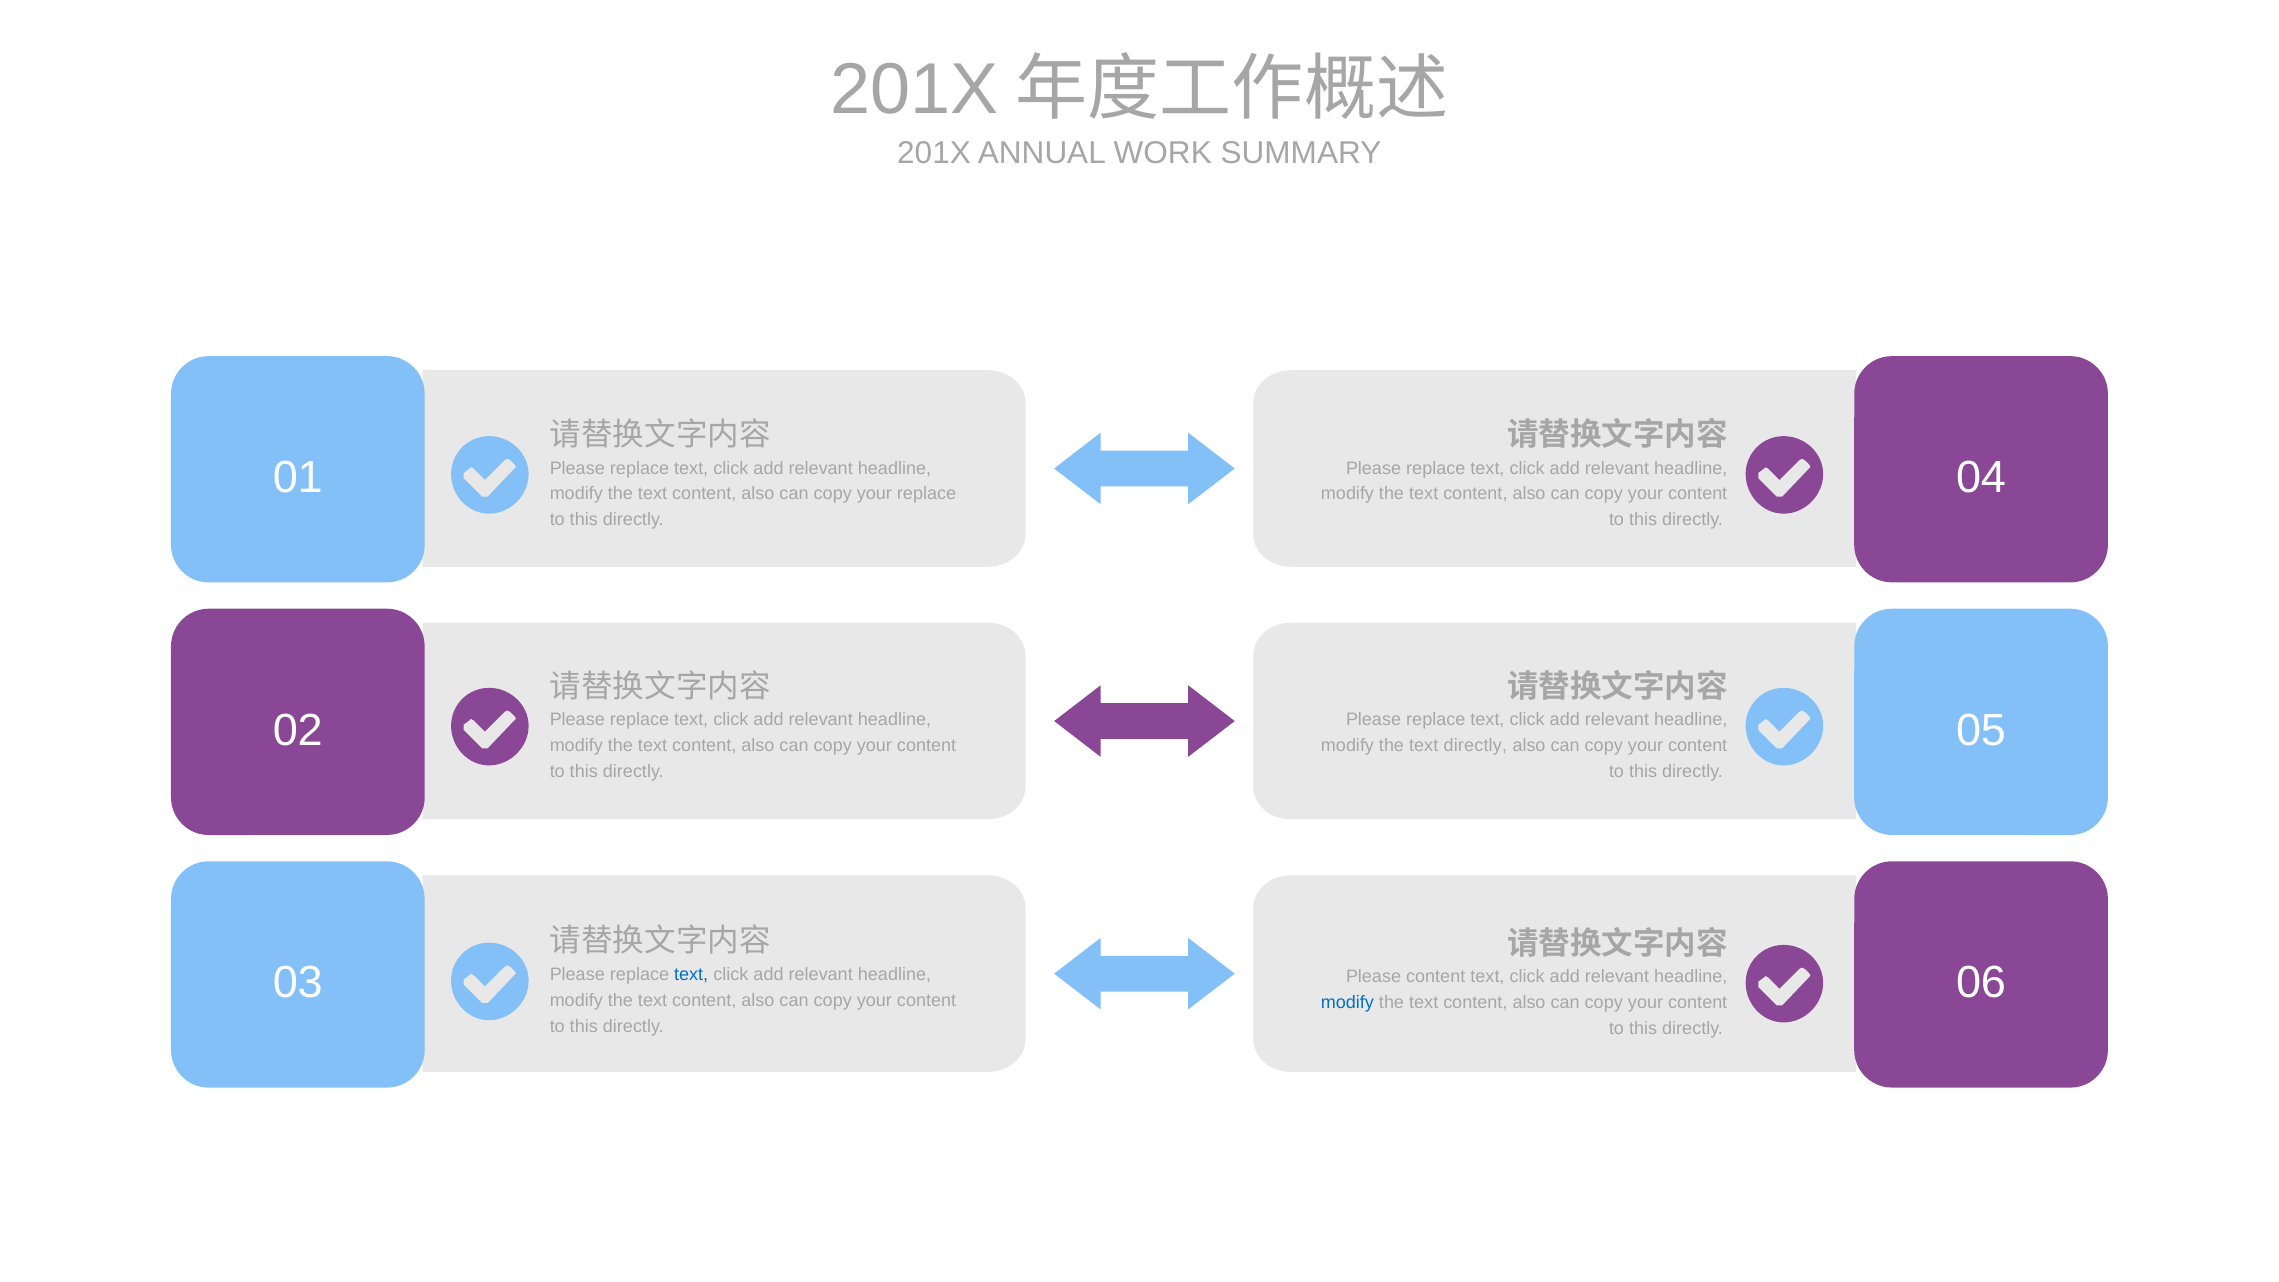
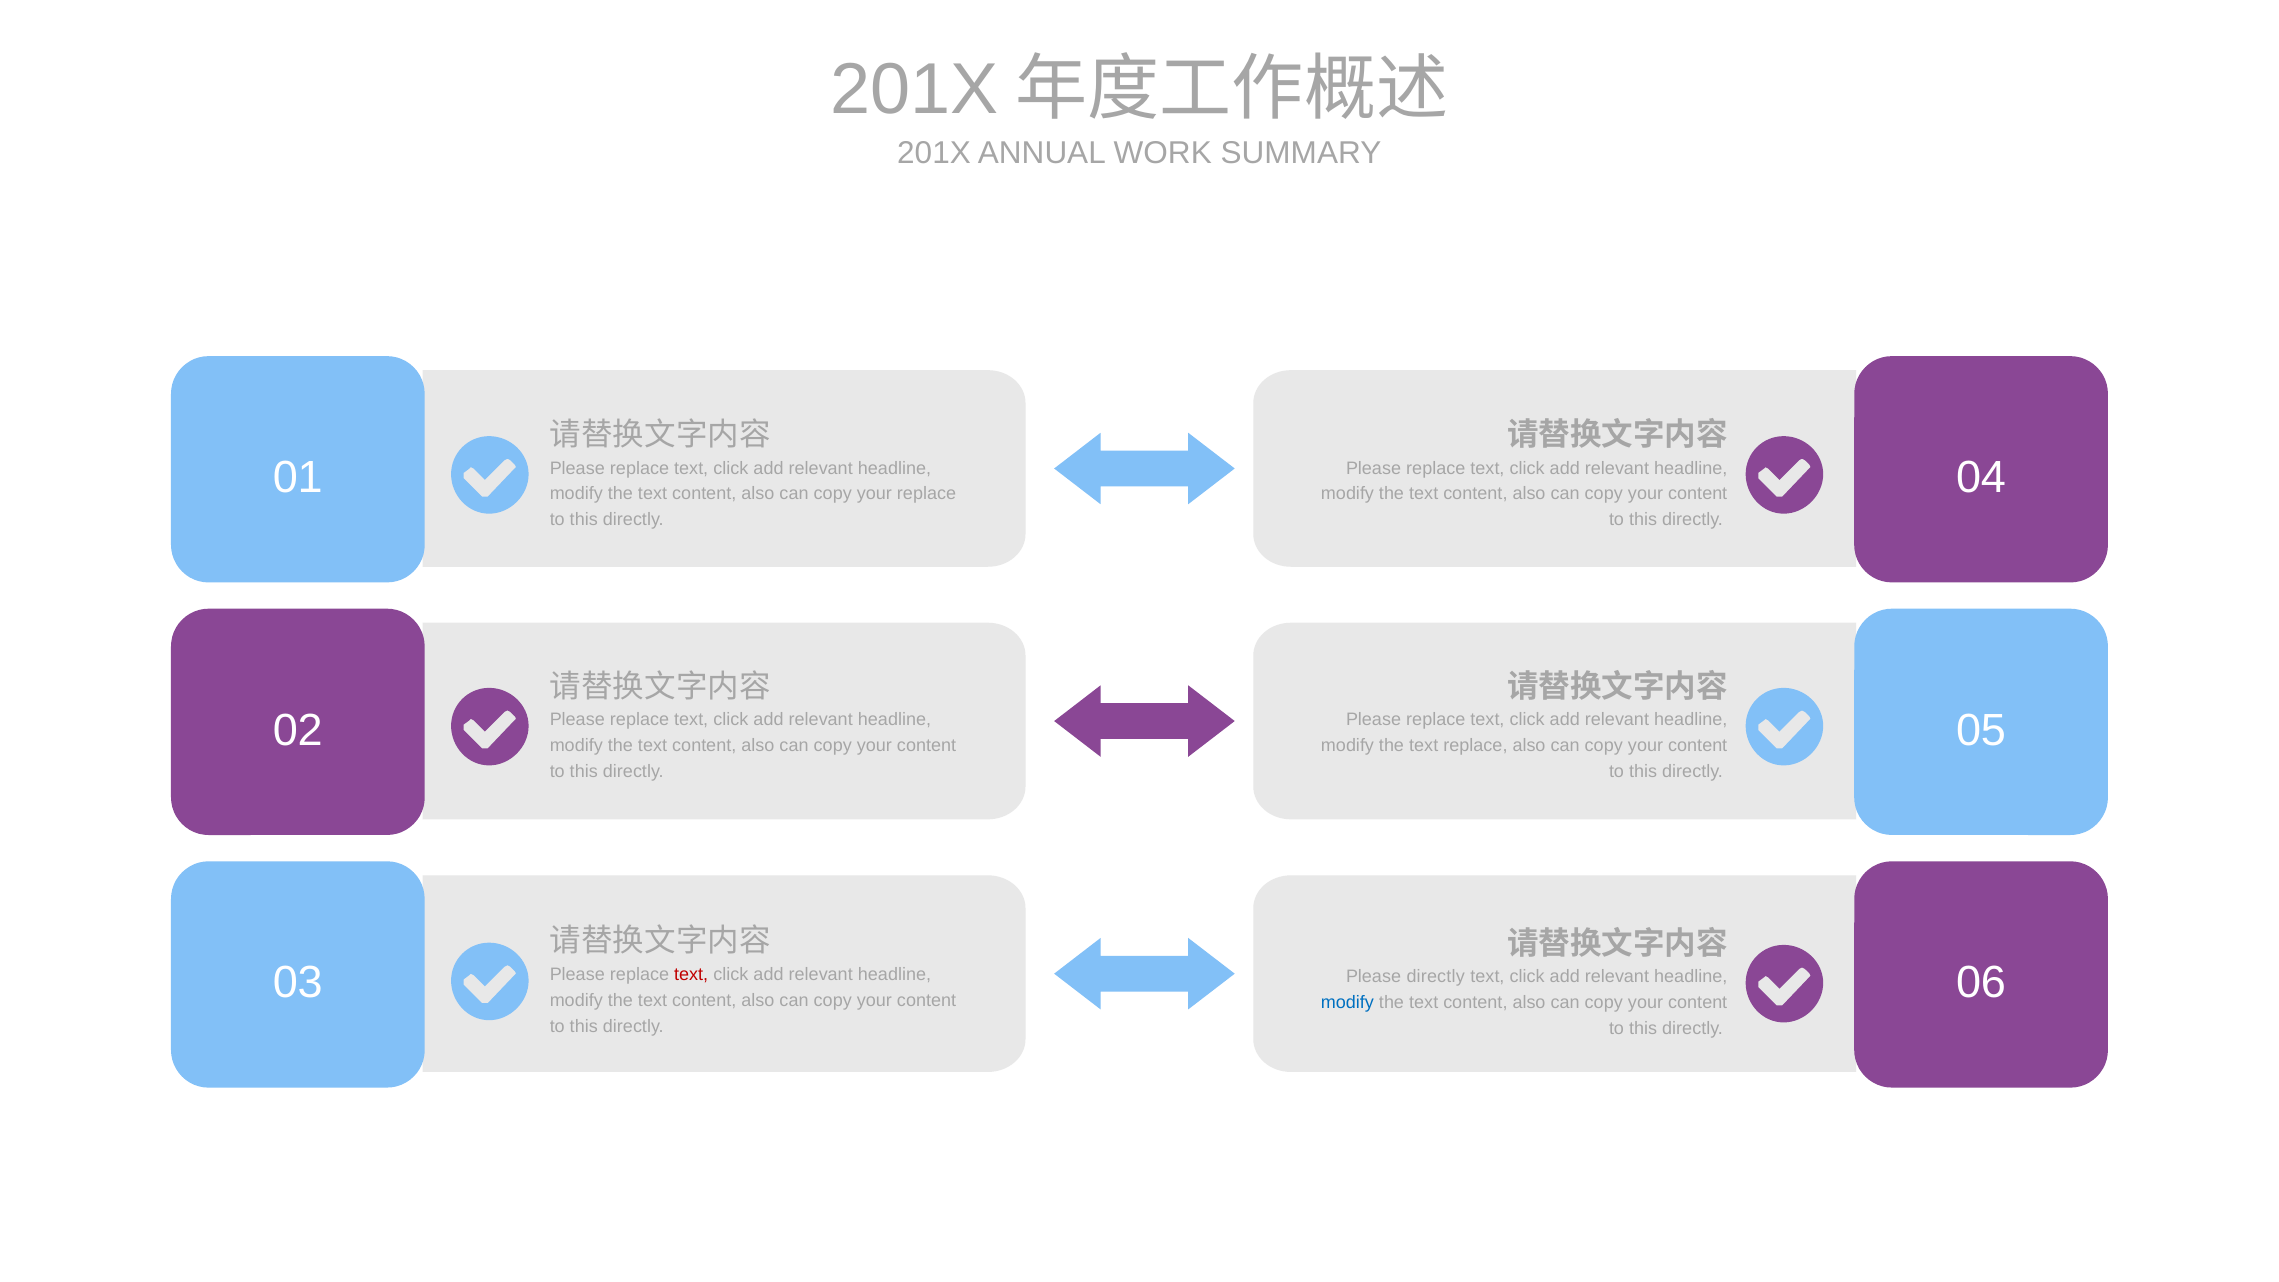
text directly: directly -> replace (1475, 746)
text colour: blue -> red (691, 975)
Please content: content -> directly (1436, 977)
